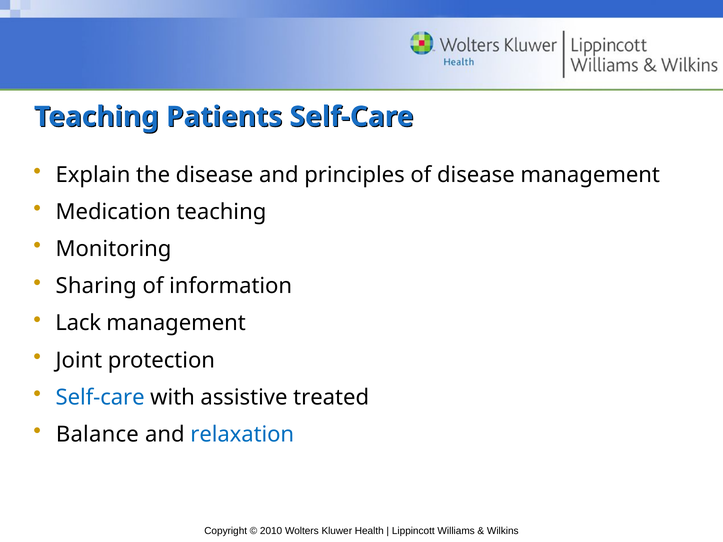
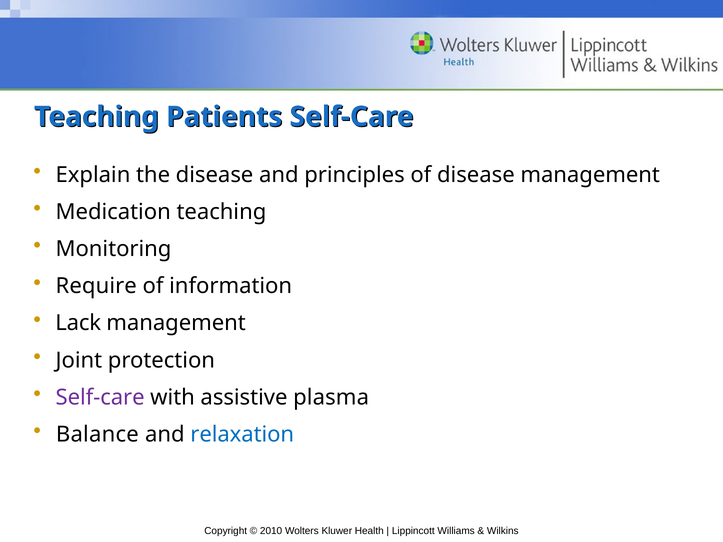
Sharing: Sharing -> Require (96, 286)
Self-care colour: blue -> purple (100, 398)
treated: treated -> plasma (331, 398)
